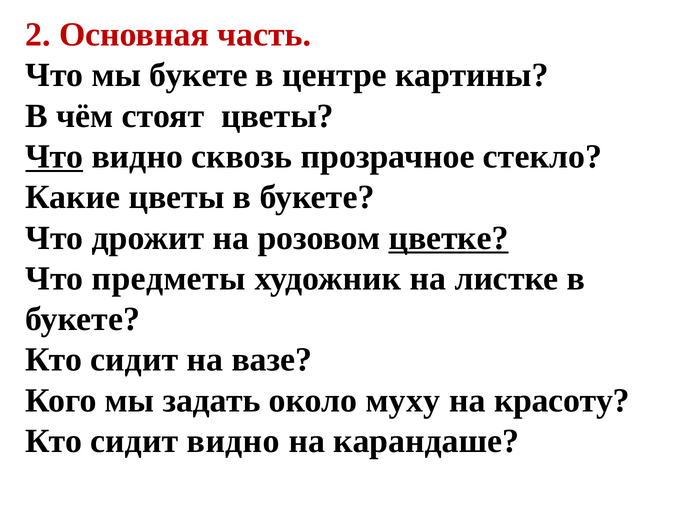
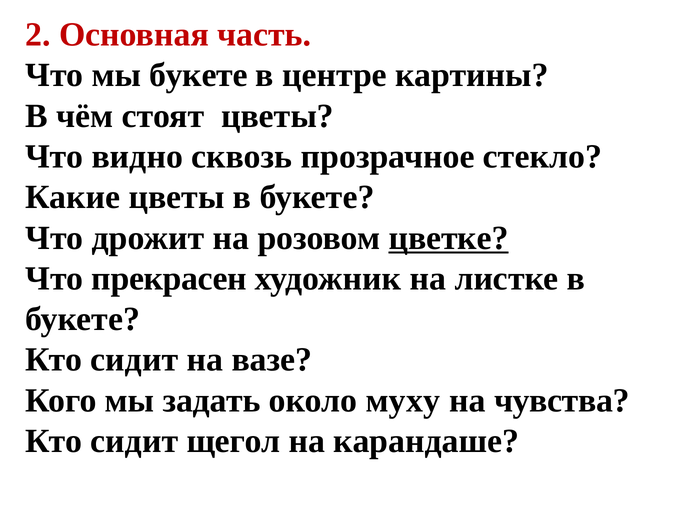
Что underline: present -> none (54, 156)
предметы: предметы -> прекрасен (169, 278)
красоту: красоту -> чувства (562, 400)
сидит видно: видно -> щегол (234, 441)
